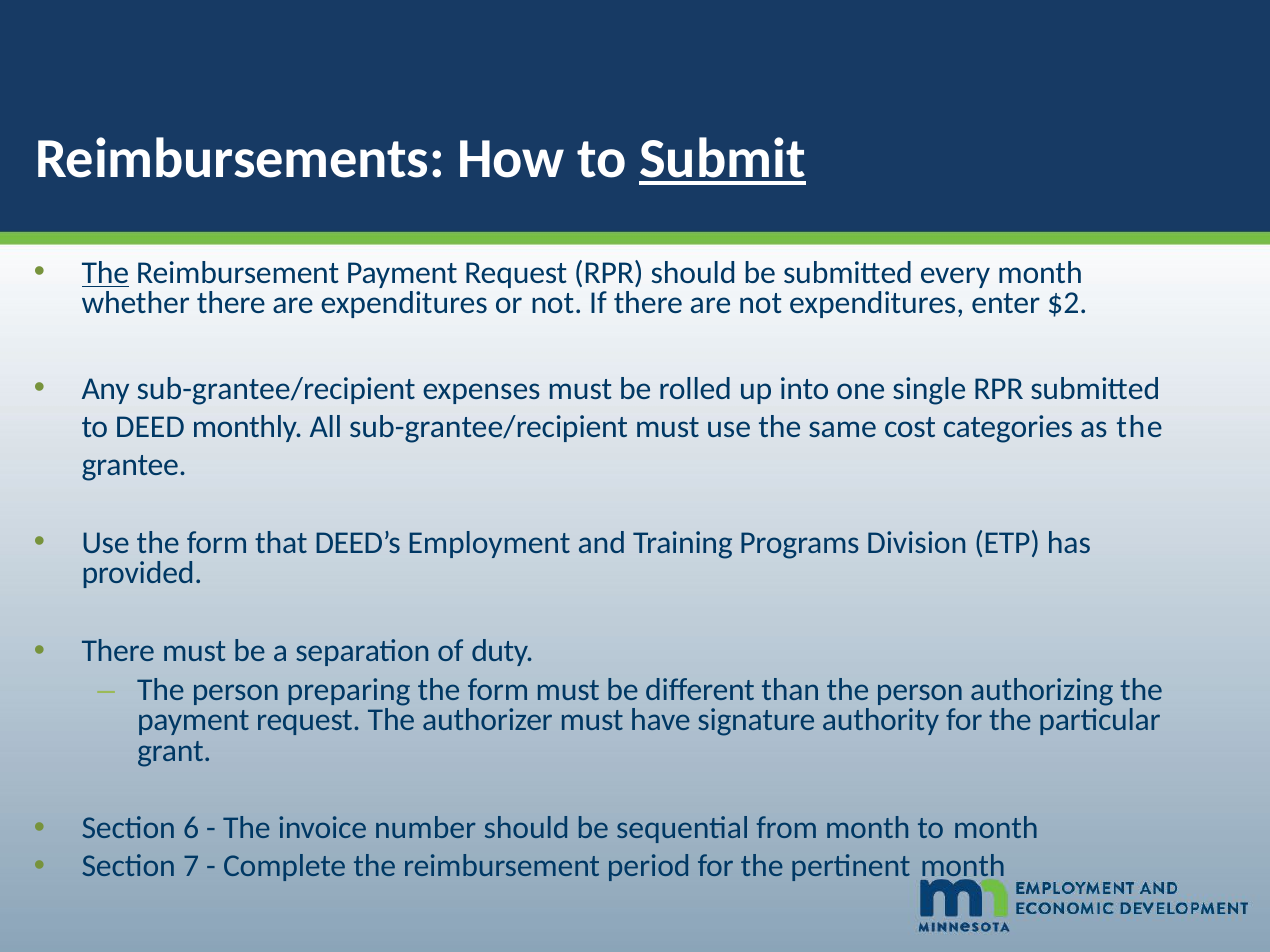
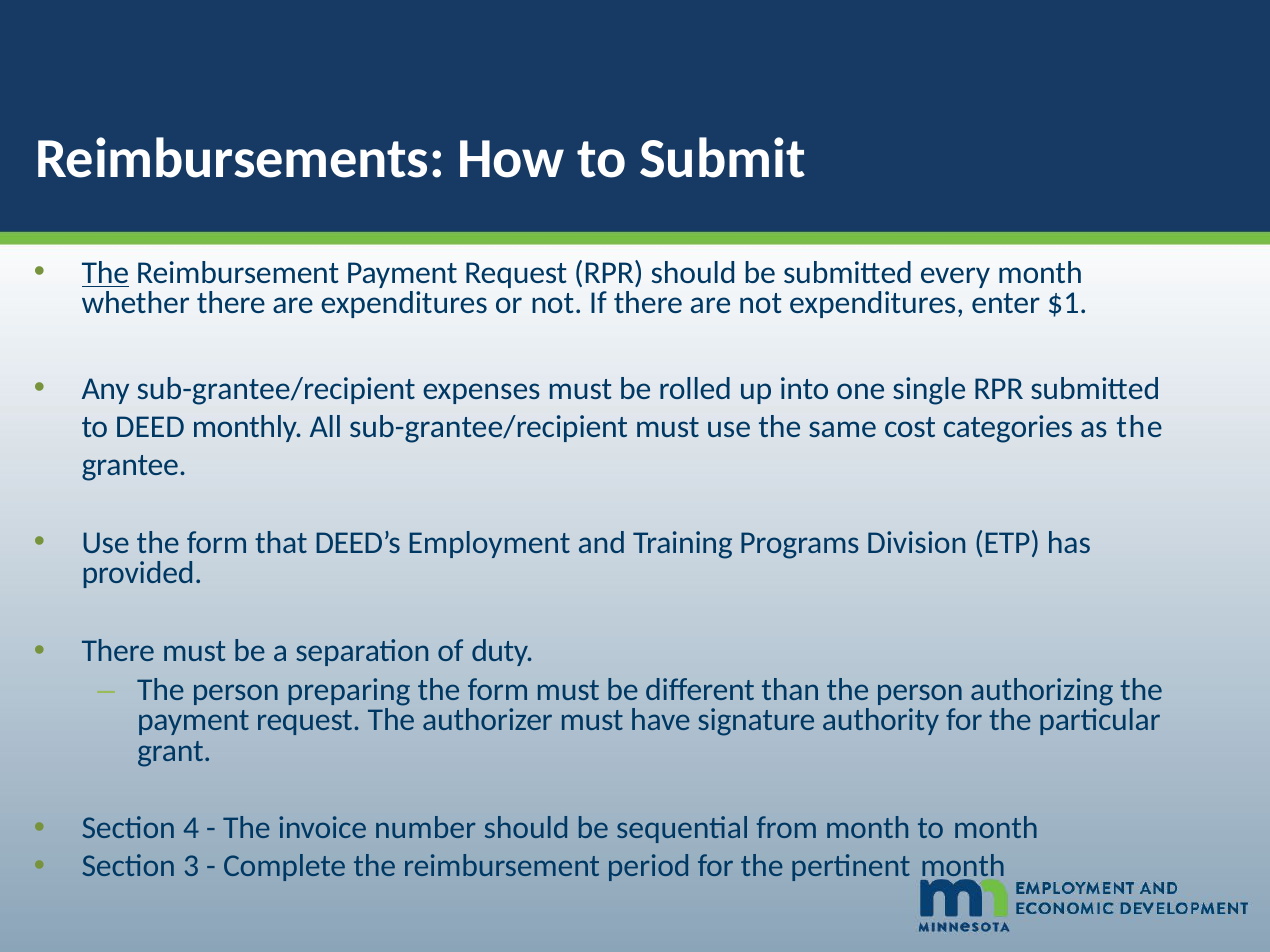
Submit underline: present -> none (722, 159)
$2: $2 -> $1 (1067, 303)
6: 6 -> 4 (191, 829)
7: 7 -> 3 (191, 867)
